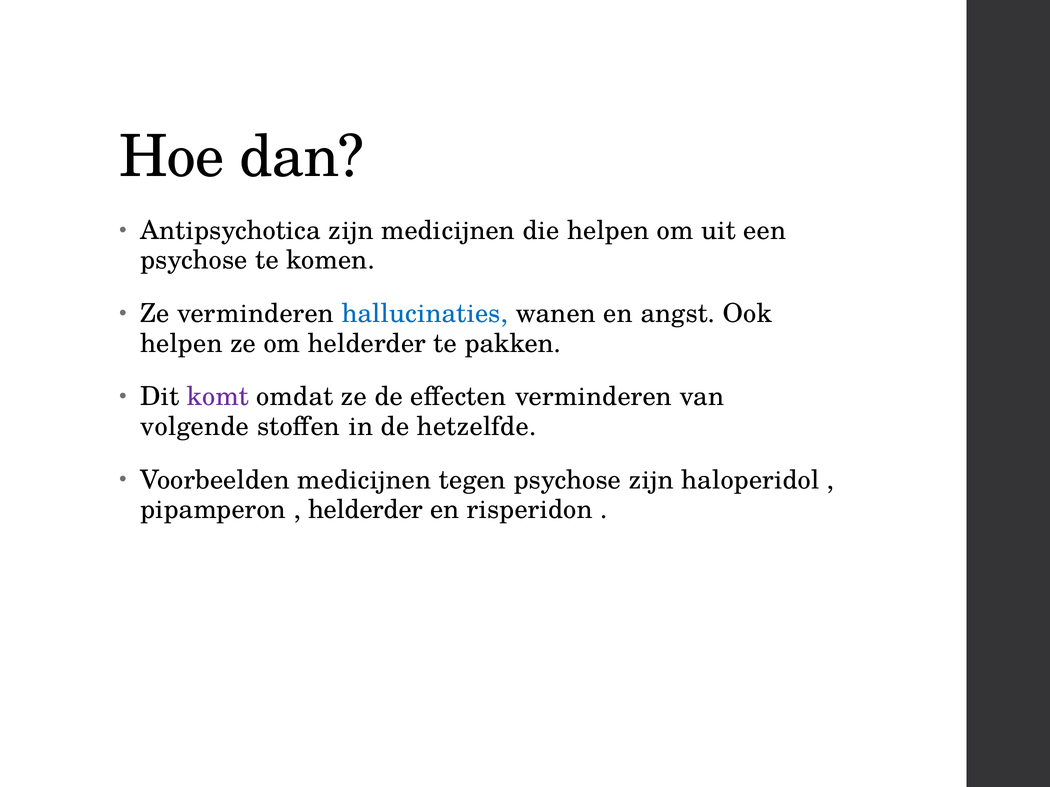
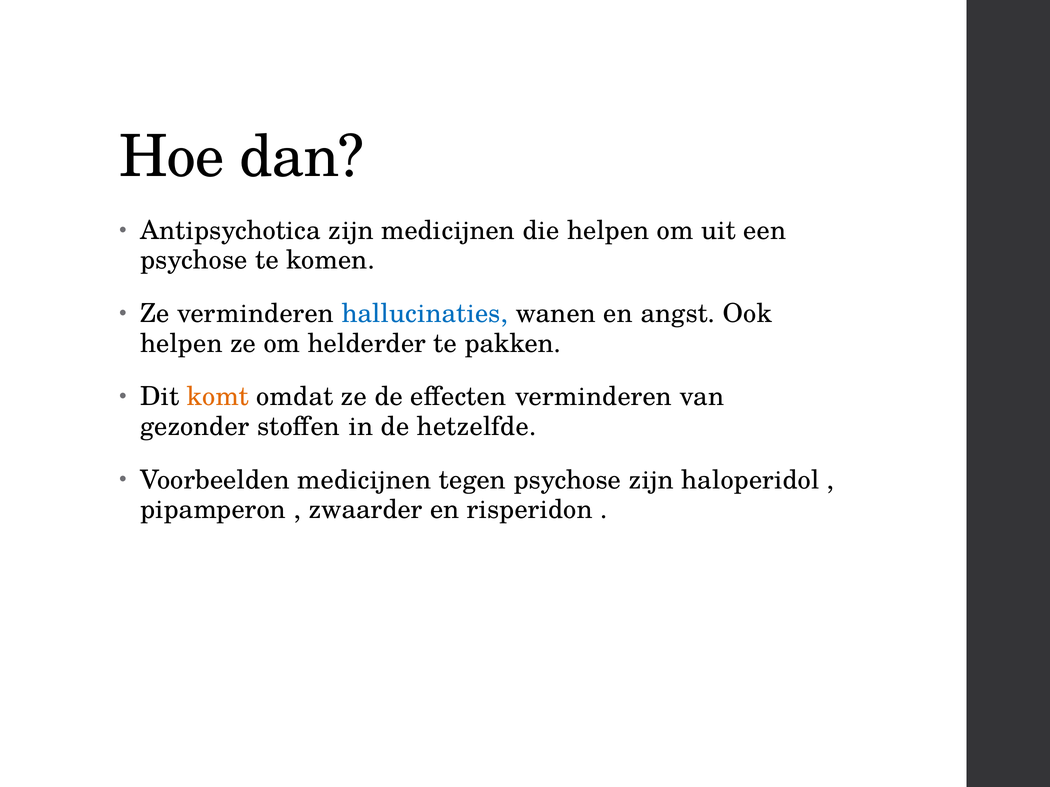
komt colour: purple -> orange (218, 397)
volgende: volgende -> gezonder (195, 427)
helderder: helderder -> zwaarder (365, 510)
